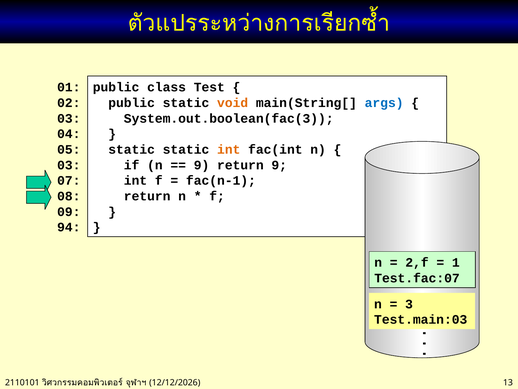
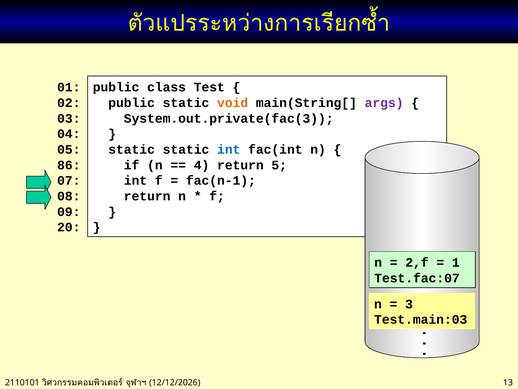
args colour: blue -> purple (384, 103)
System.out.boolean(fac(3: System.out.boolean(fac(3 -> System.out.private(fac(3 (229, 118)
int colour: orange -> blue (229, 149)
03: 03 -> 86 (69, 165)
9: 9 -> 4 (202, 165)
return 9: 9 -> 5 (279, 165)
94: 94 -> 20 (69, 227)
